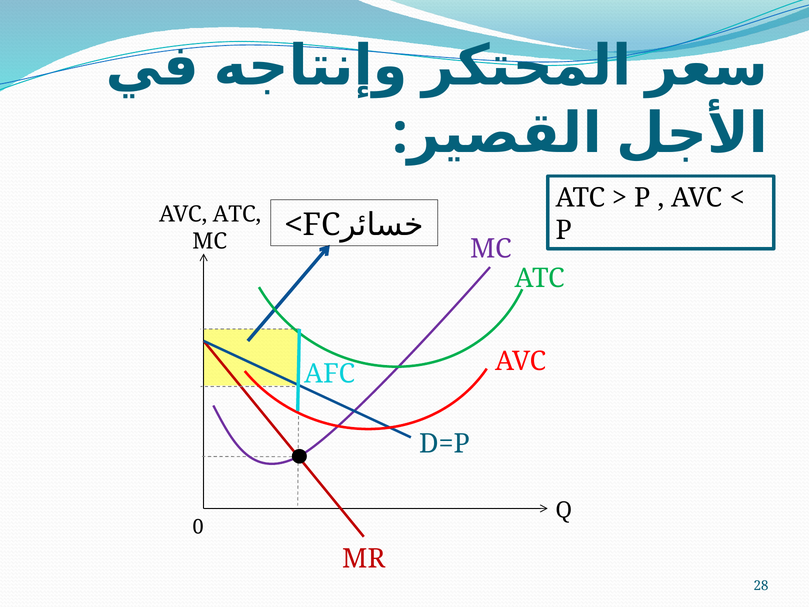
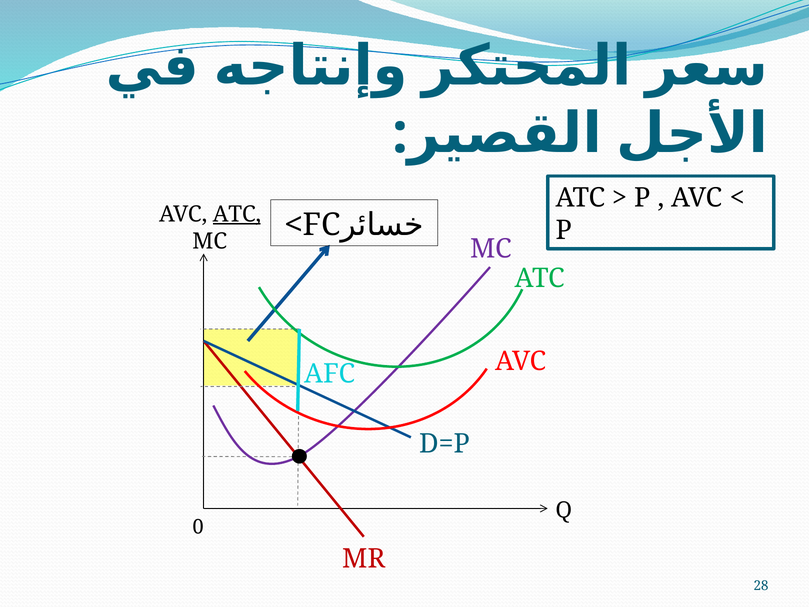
ATC underline: none -> present (237, 214)
